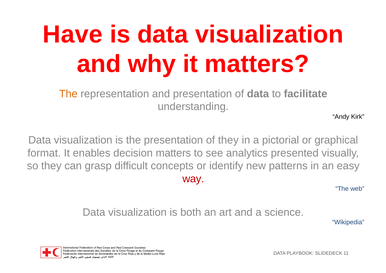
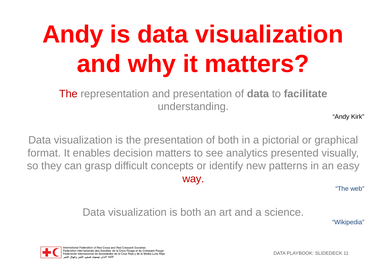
Have: Have -> Andy (73, 34)
The colour: orange -> red (68, 94)
of they: they -> both (228, 140)
